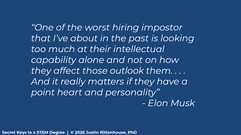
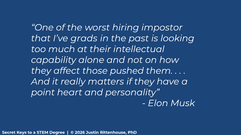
about: about -> grads (84, 38)
outlook: outlook -> pushed (127, 71)
